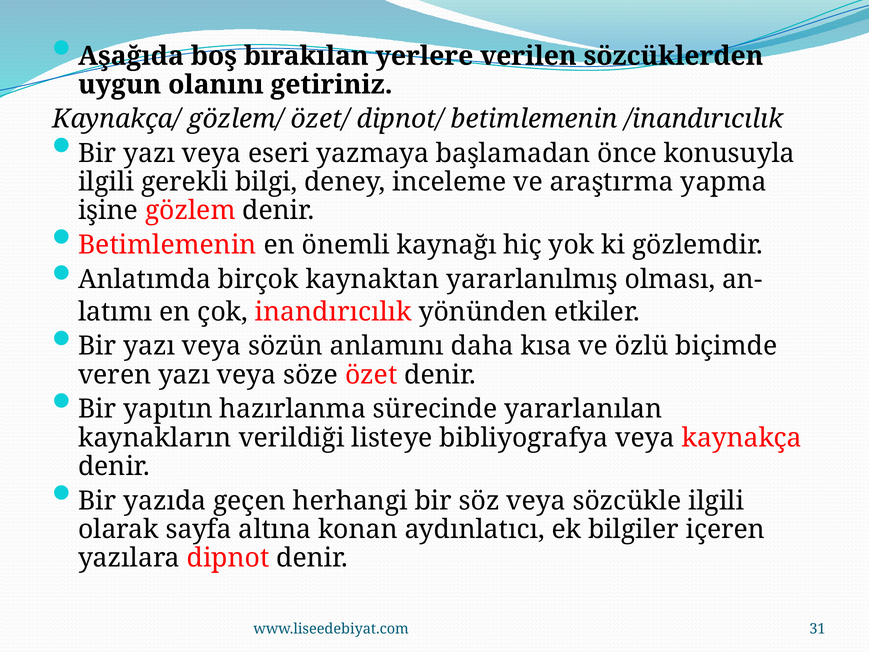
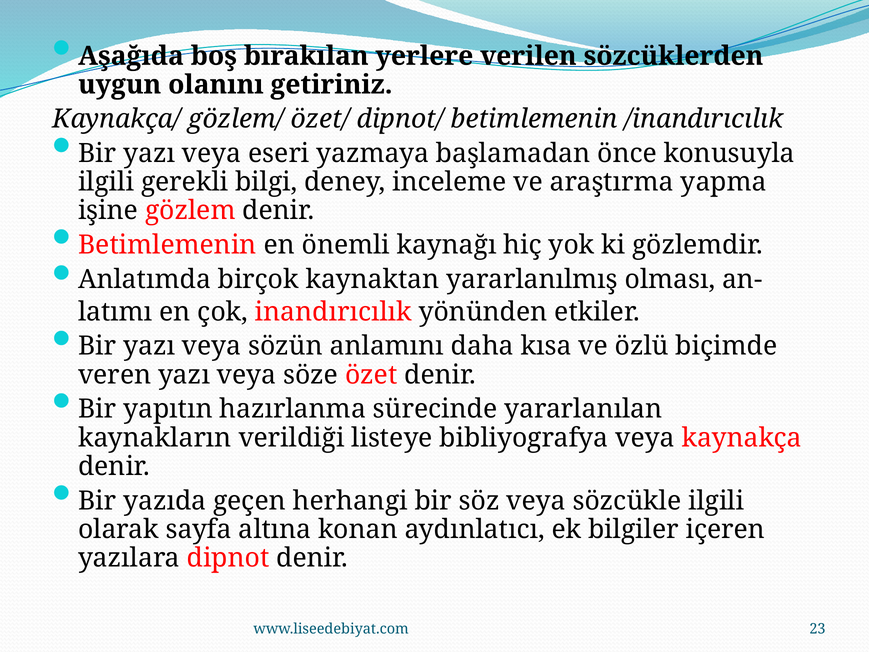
31: 31 -> 23 (818, 629)
